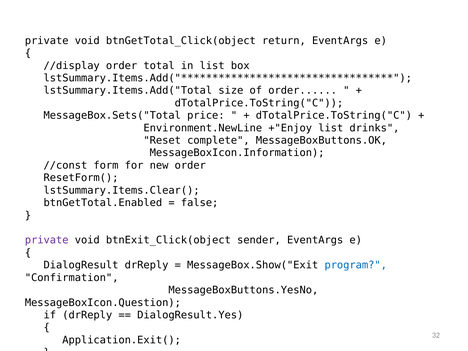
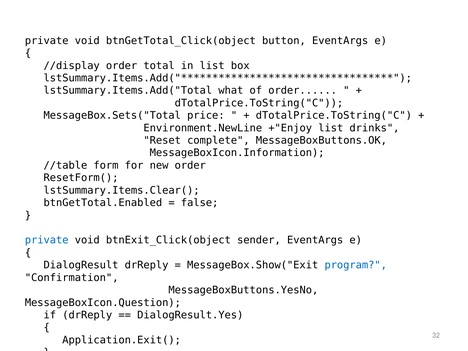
return: return -> button (284, 41)
size: size -> what (231, 91)
//const: //const -> //table (65, 165)
private colour: purple -> blue (47, 240)
